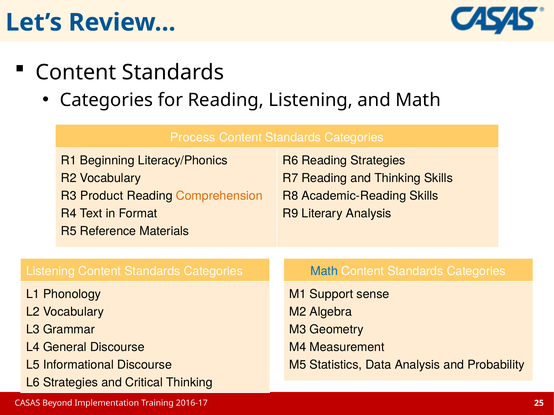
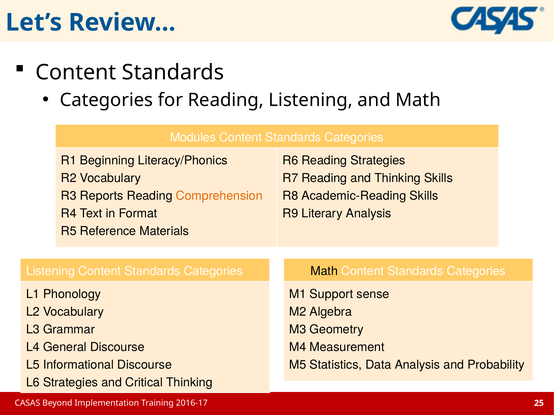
Process: Process -> Modules (193, 137)
Product: Product -> Reports (102, 196)
Math colour: blue -> black (324, 271)
